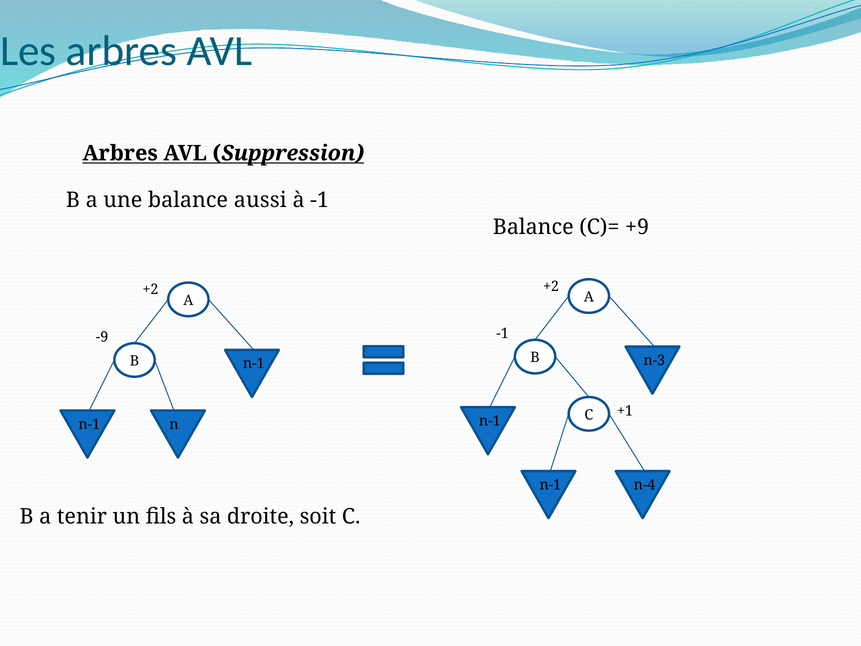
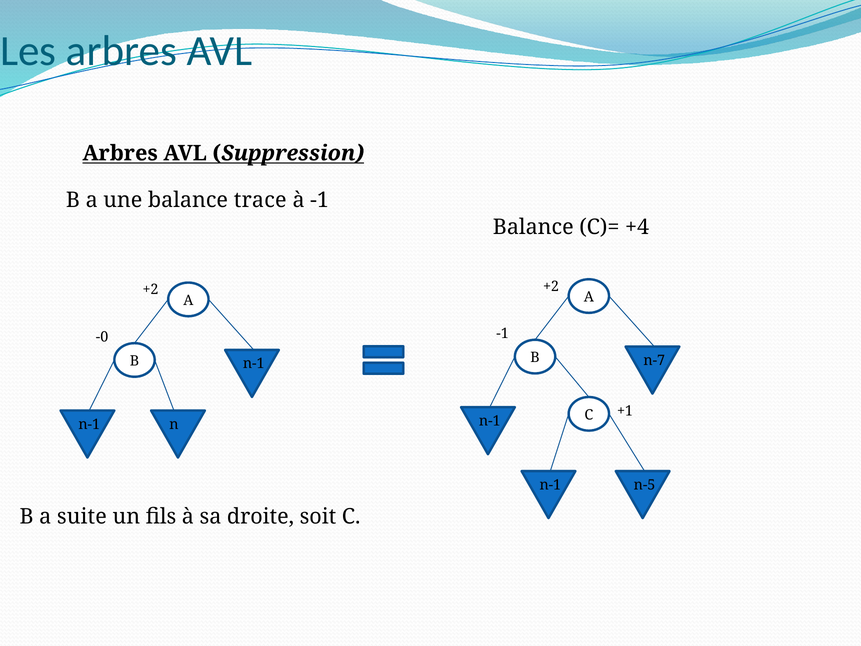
aussi: aussi -> trace (260, 200)
+9: +9 -> +4 (637, 227)
-9: -9 -> -0 (102, 337)
n-3: n-3 -> n-7 (654, 360)
n-4: n-4 -> n-5 (645, 485)
tenir: tenir -> suite (82, 516)
